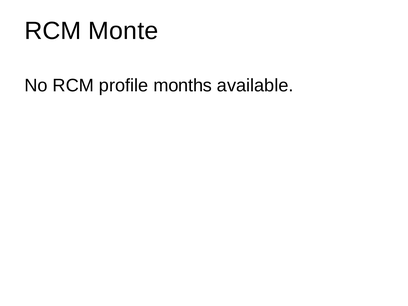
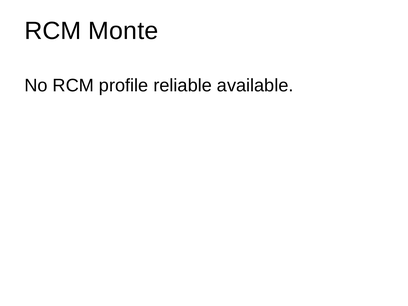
months: months -> reliable (183, 86)
